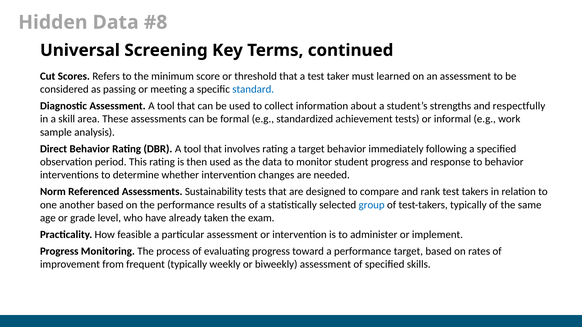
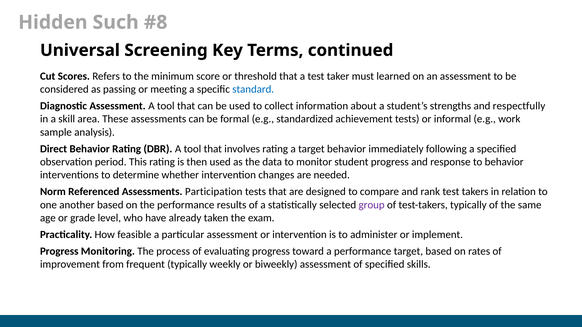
Hidden Data: Data -> Such (116, 22)
Sustainability: Sustainability -> Participation (214, 192)
group colour: blue -> purple (372, 205)
